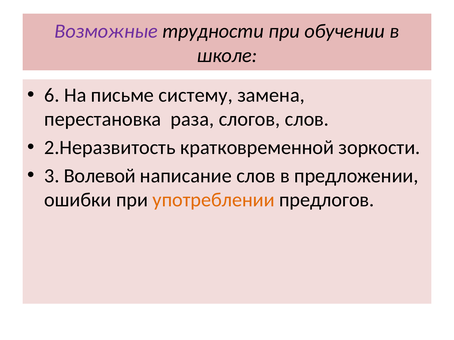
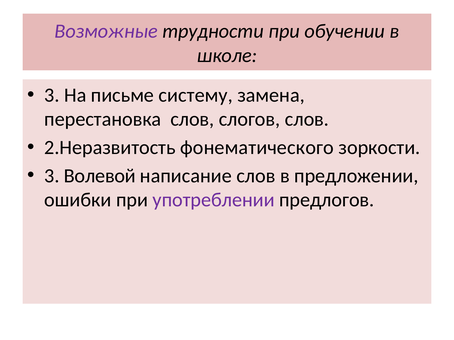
6: 6 -> 3 (52, 95)
перестановка раза: раза -> слов (192, 119)
кратковременной: кратковременной -> фонематического (257, 148)
употреблении colour: orange -> purple (214, 200)
